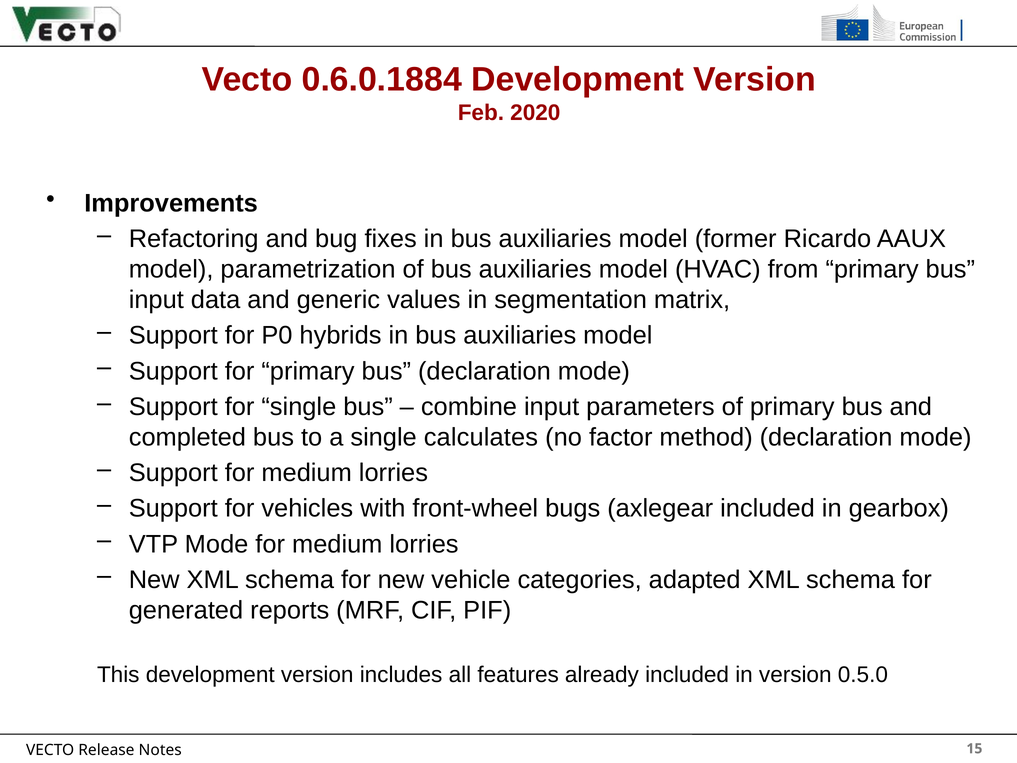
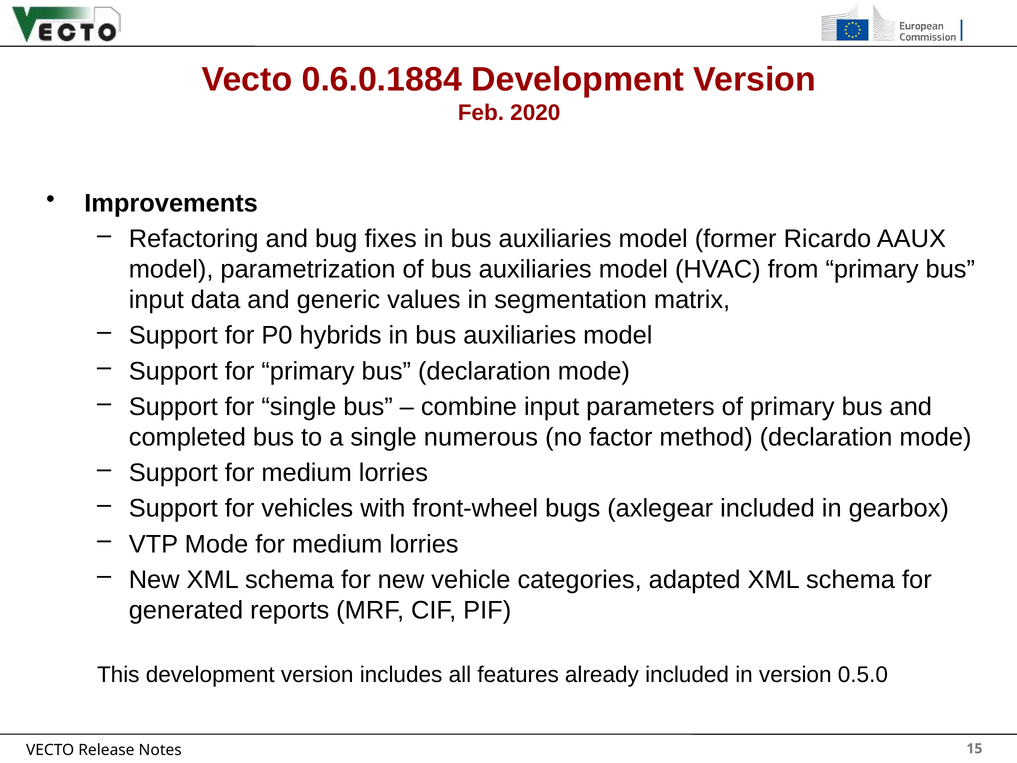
calculates: calculates -> numerous (481, 437)
